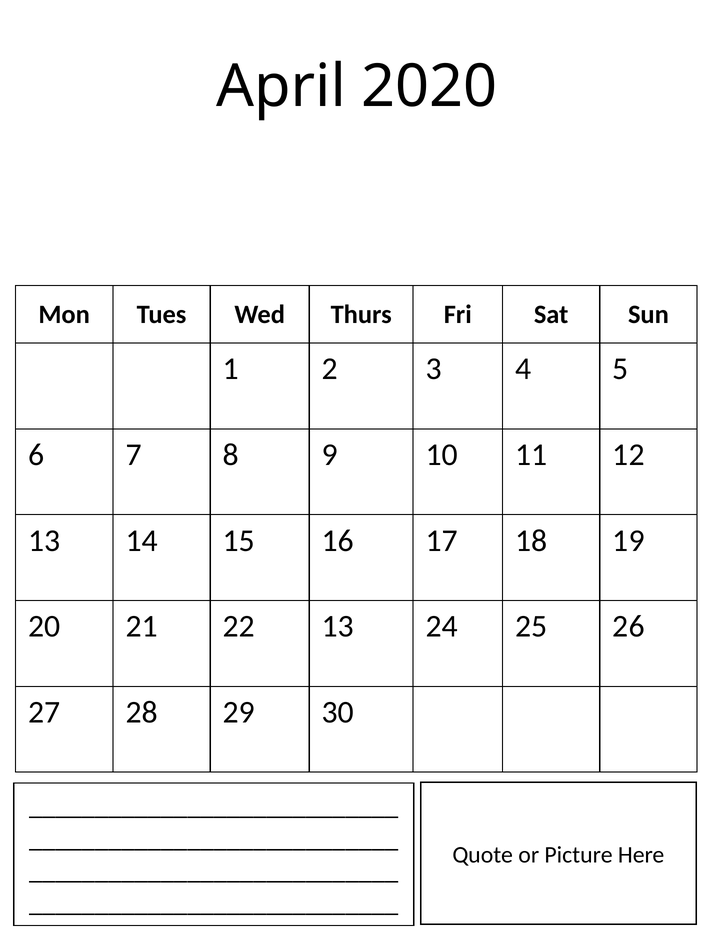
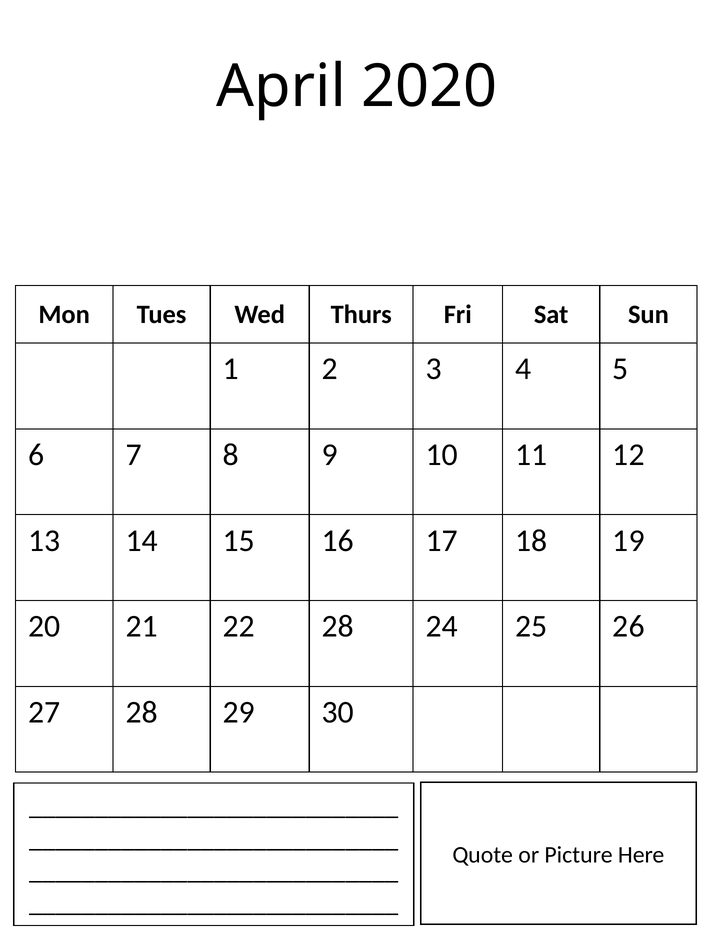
22 13: 13 -> 28 (338, 627)
